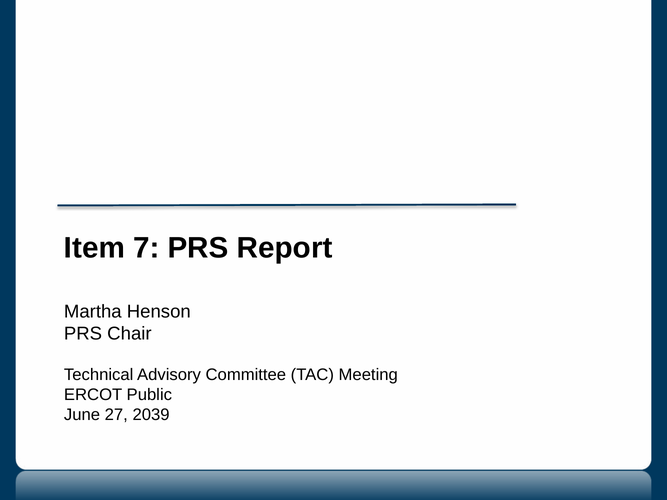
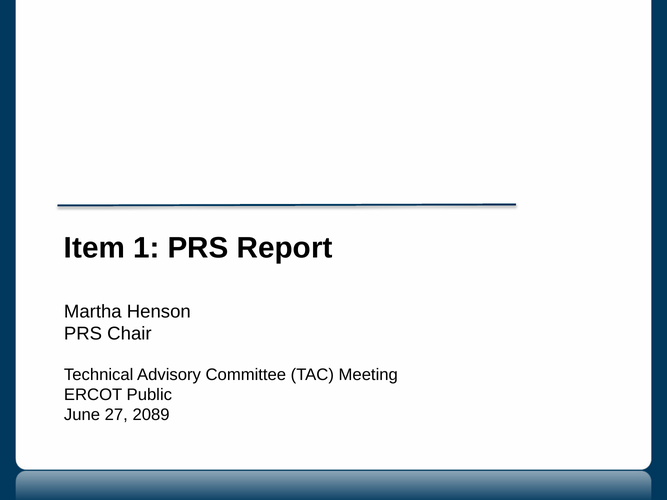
7: 7 -> 1 (146, 248)
2039: 2039 -> 2089 (151, 415)
